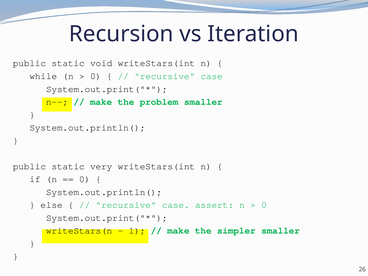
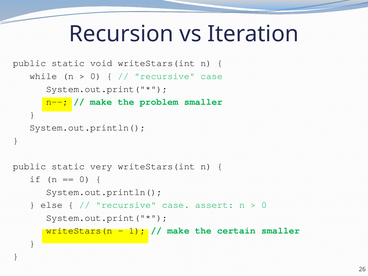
simpler: simpler -> certain (236, 231)
